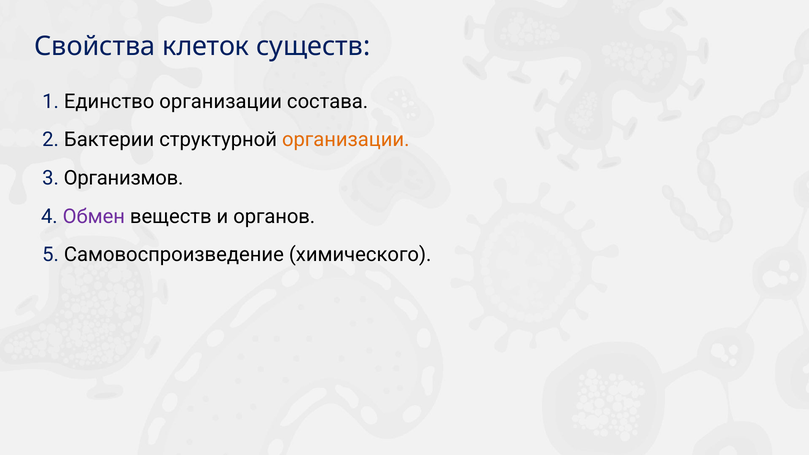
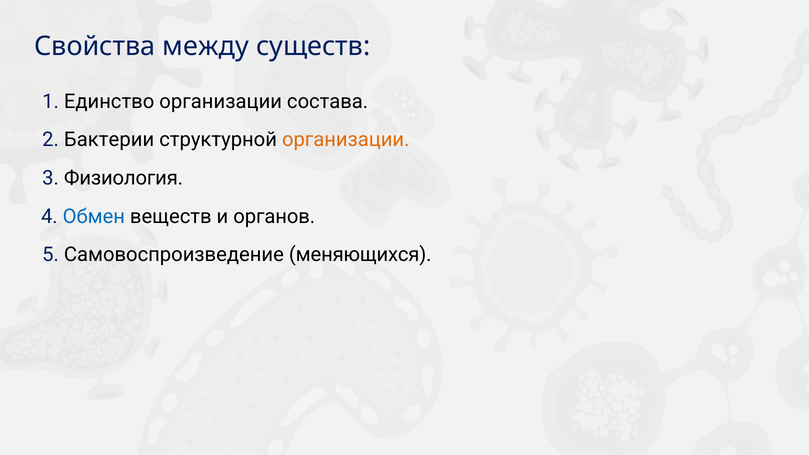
клеток: клеток -> между (206, 47)
Организмов: Организмов -> Физиология (123, 178)
Обмен colour: purple -> blue (94, 217)
химического: химического -> меняющихся (360, 255)
